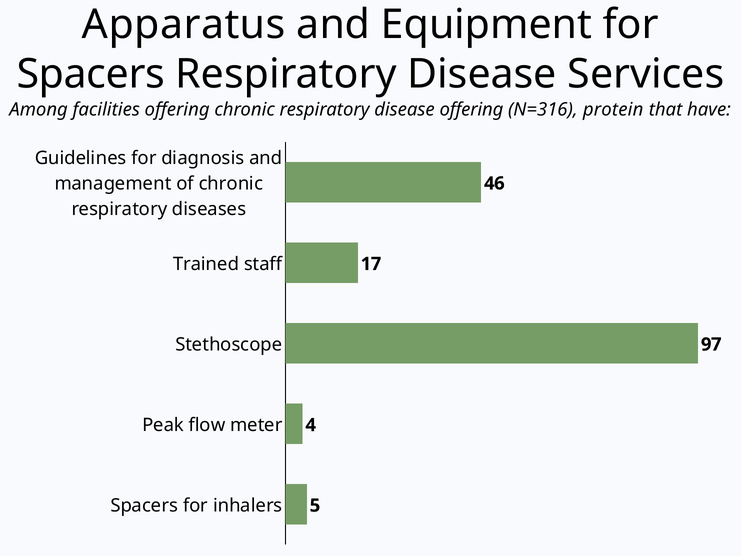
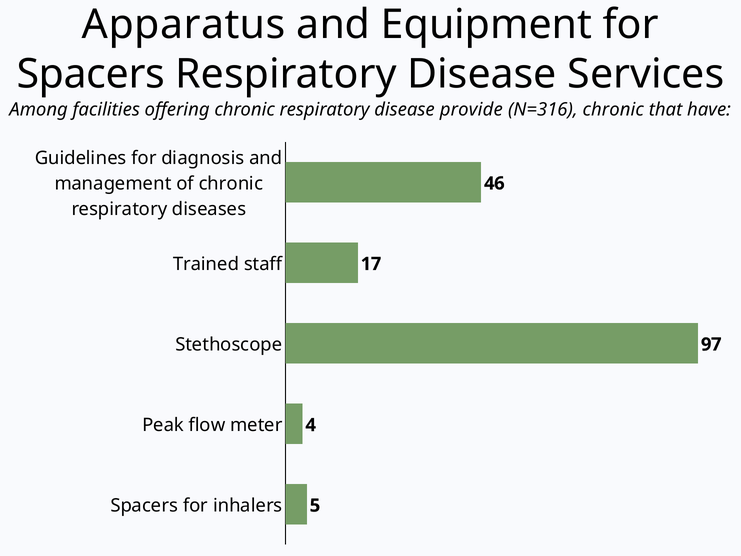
disease offering: offering -> provide (471, 110)
N=316 protein: protein -> chronic (613, 110)
